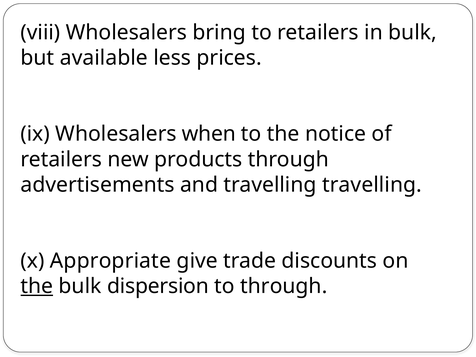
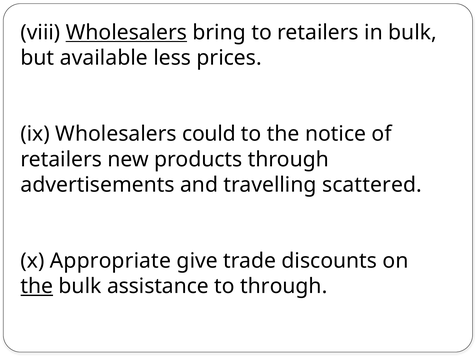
Wholesalers underline: none -> present (126, 32)
when: when -> could (209, 134)
travelling travelling: travelling -> scattered (372, 185)
dispersion: dispersion -> assistance (158, 286)
